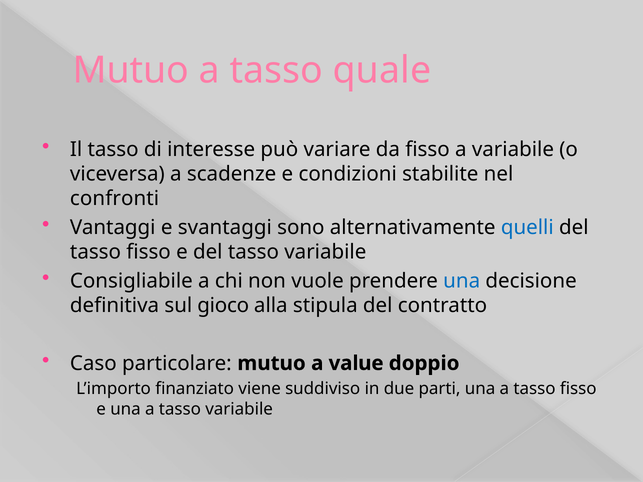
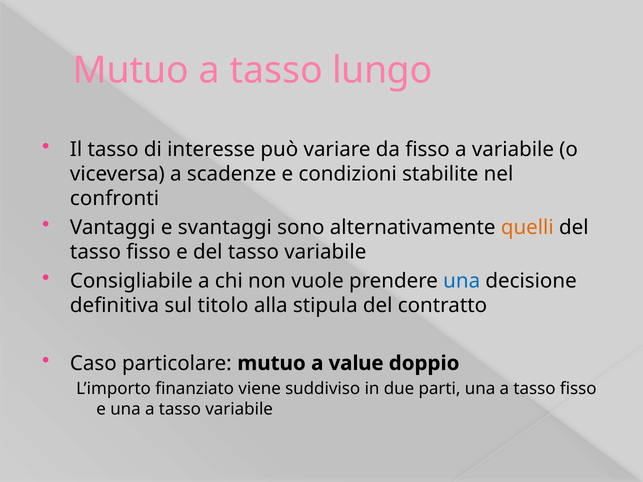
quale: quale -> lungo (382, 71)
quelli colour: blue -> orange (527, 228)
gioco: gioco -> titolo (223, 306)
